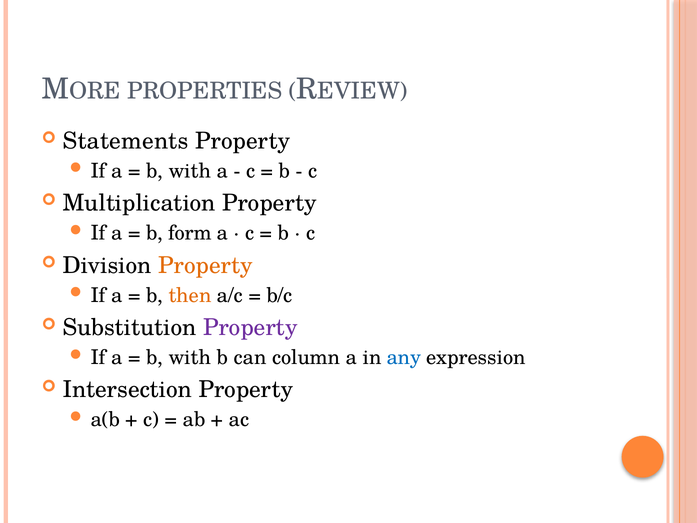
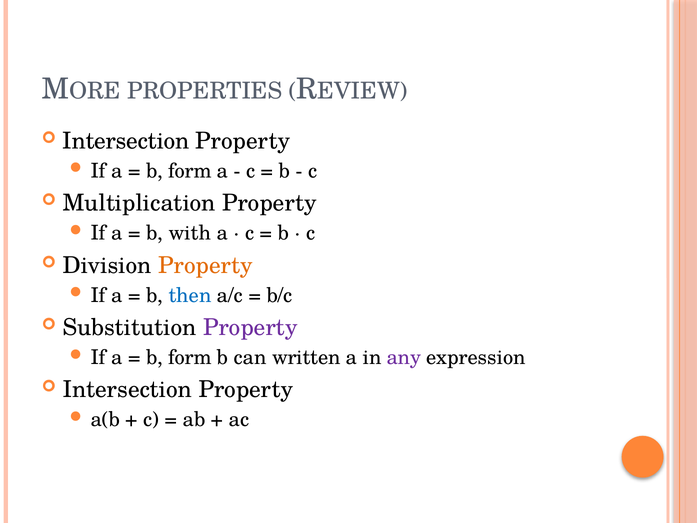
Statements: Statements -> Intersection (126, 141)
with: with -> form (190, 171)
form: form -> with (190, 233)
then colour: orange -> blue (190, 295)
with: with -> form (190, 357)
column: column -> written (306, 357)
any colour: blue -> purple (404, 357)
